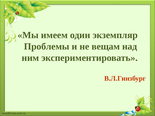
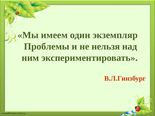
вещам: вещам -> нельзя (106, 47)
